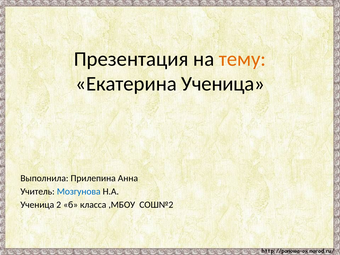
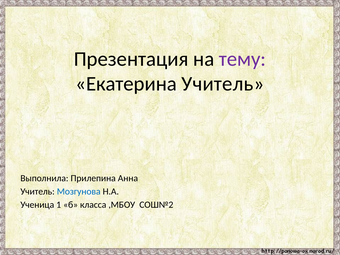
тему colour: orange -> purple (242, 59)
Екатерина Ученица: Ученица -> Учитель (223, 84)
2: 2 -> 1 (59, 205)
